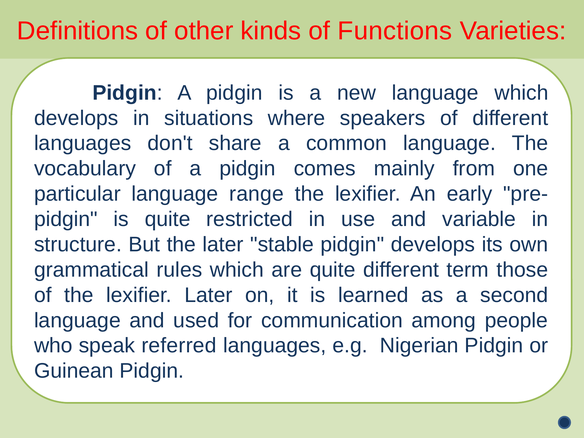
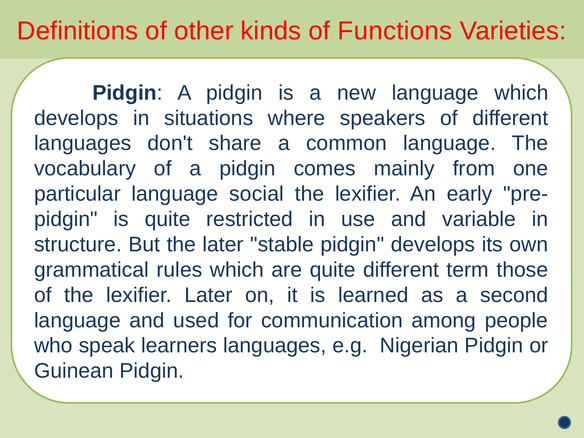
range: range -> social (257, 194)
referred: referred -> learners (179, 346)
